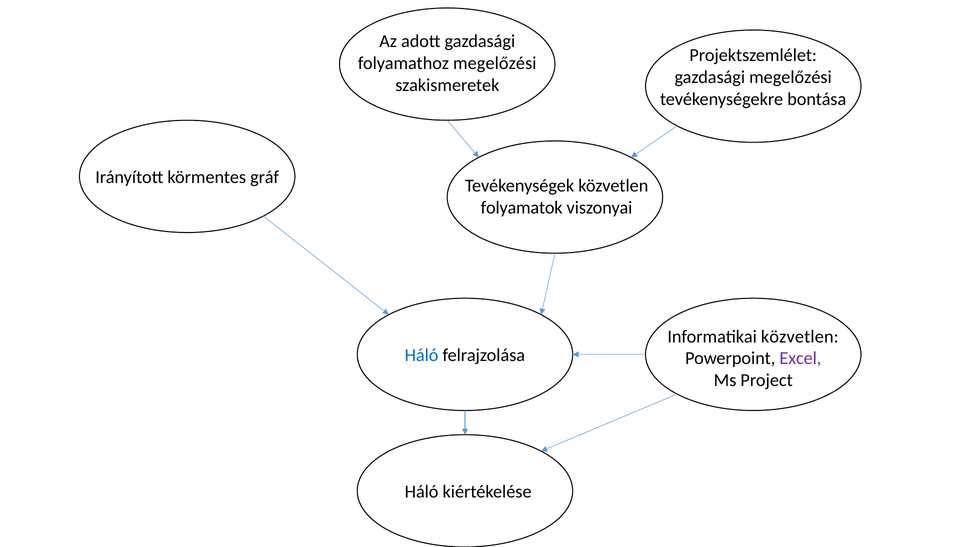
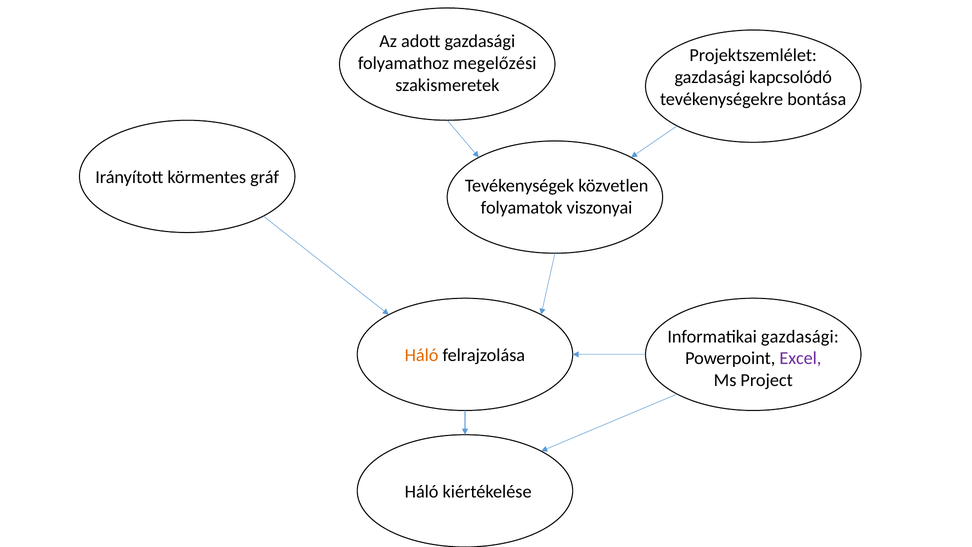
gazdasági megelőzési: megelőzési -> kapcsolódó (791, 77)
Informatikai közvetlen: közvetlen -> gazdasági (800, 336)
Háló colour: blue -> orange (422, 355)
